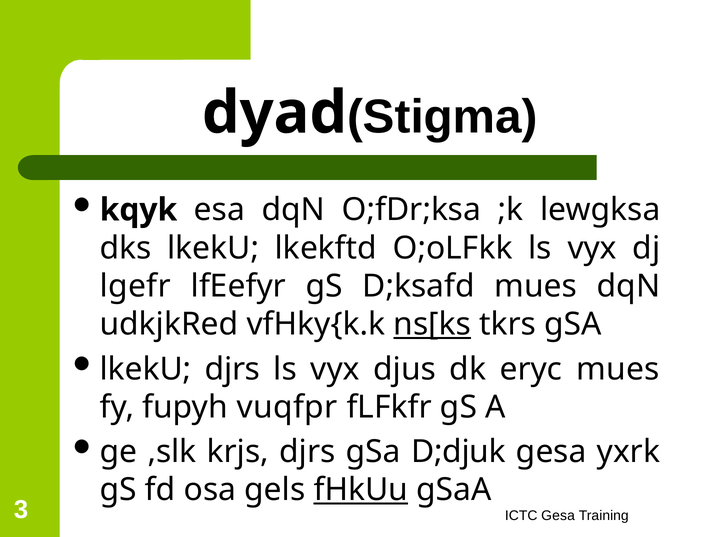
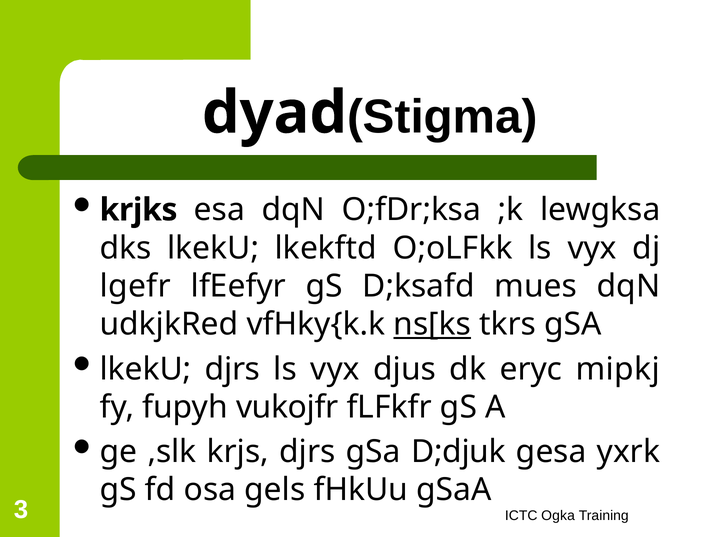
kqyk: kqyk -> krjks (139, 210)
eryc mues: mues -> mipkj (618, 369)
vuqfpr: vuqfpr -> vukojfr (287, 407)
fHkUu underline: present -> none (361, 490)
ICTC Gesa: Gesa -> Ogka (558, 515)
